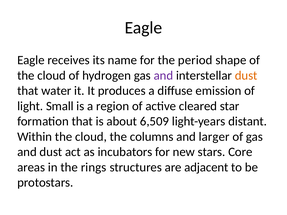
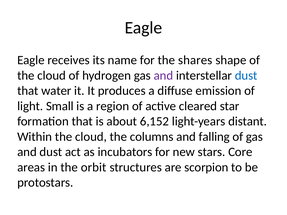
period: period -> shares (195, 60)
dust colour: orange -> blue (246, 76)
6,509: 6,509 -> 6,152 (154, 122)
larger: larger -> falling (214, 137)
rings: rings -> orbit (94, 167)
adjacent: adjacent -> scorpion (206, 167)
